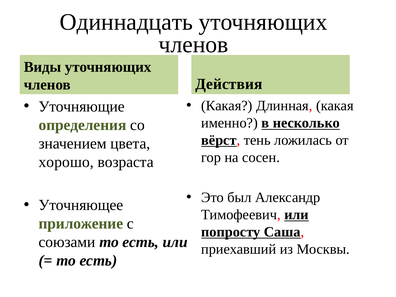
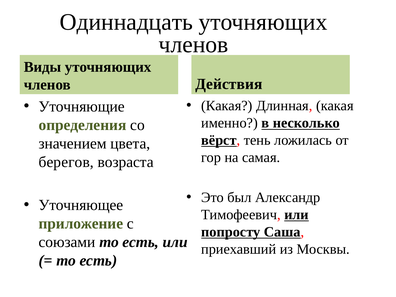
сосен: сосен -> самая (261, 157)
хорошо: хорошо -> берегов (66, 162)
